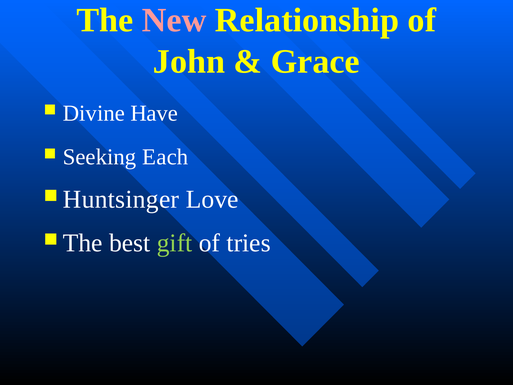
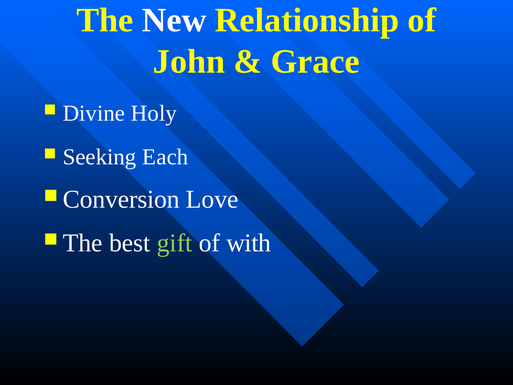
New colour: pink -> white (174, 20)
Have: Have -> Holy (154, 113)
Huntsinger: Huntsinger -> Conversion (121, 199)
tries: tries -> with (249, 243)
